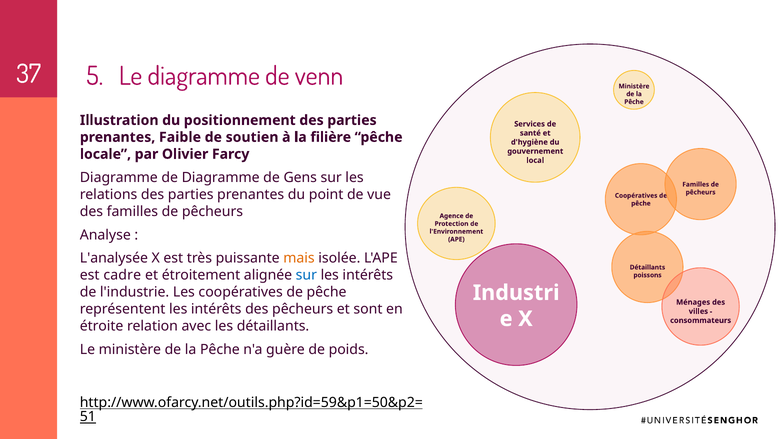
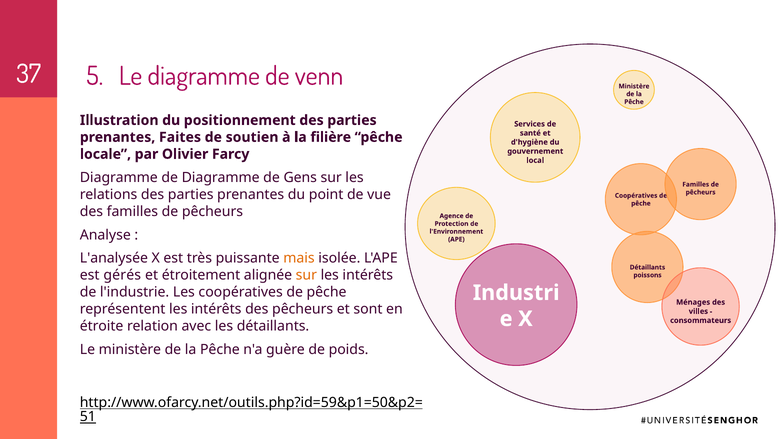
Faible: Faible -> Faites (180, 137)
cadre: cadre -> gérés (122, 275)
sur colour: blue -> orange (306, 275)
